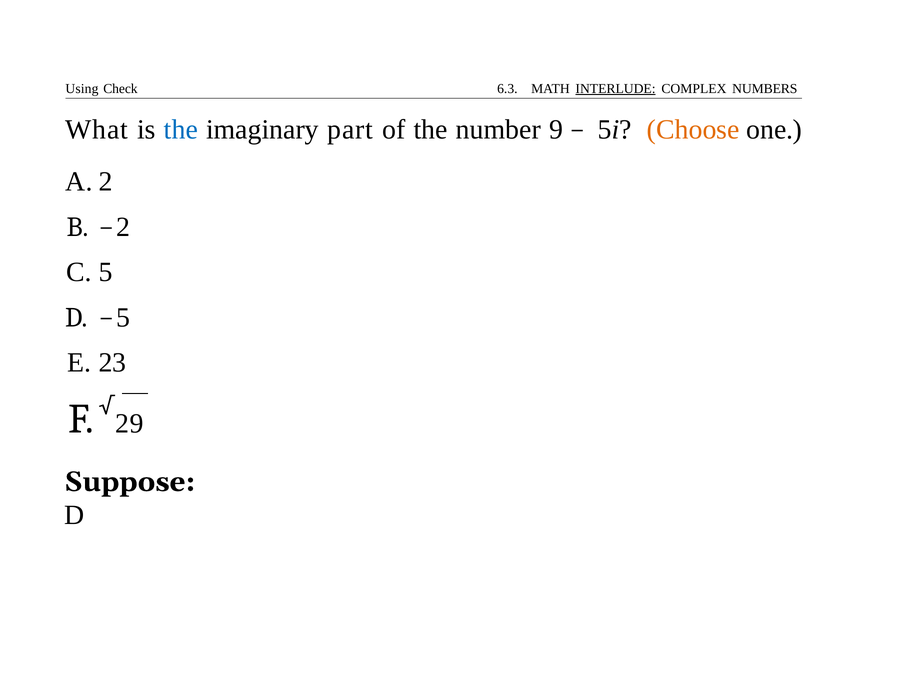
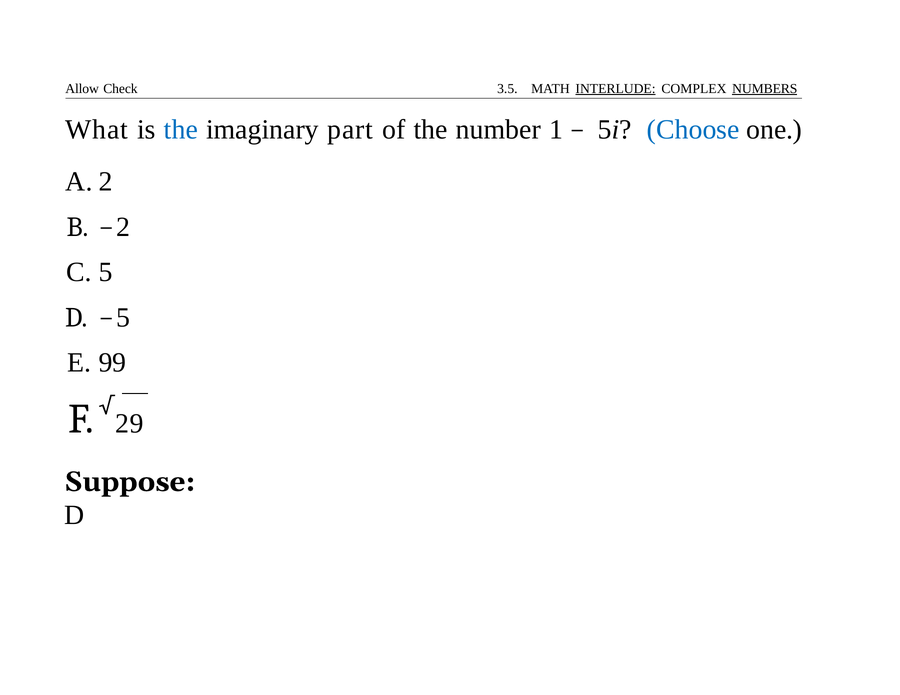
Using: Using -> Allow (82, 89)
6.3: 6.3 -> 3.5 (507, 89)
NUMBERS underline: none -> present (765, 89)
9: 9 -> 1 (556, 130)
Choose colour: orange -> blue (693, 130)
23: 23 -> 99 (112, 363)
